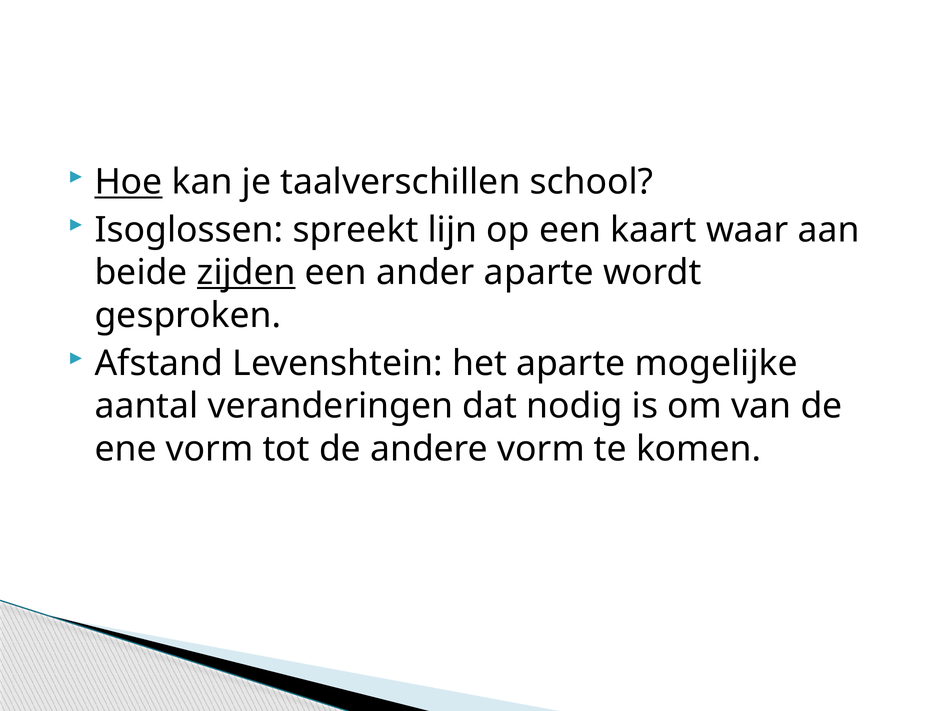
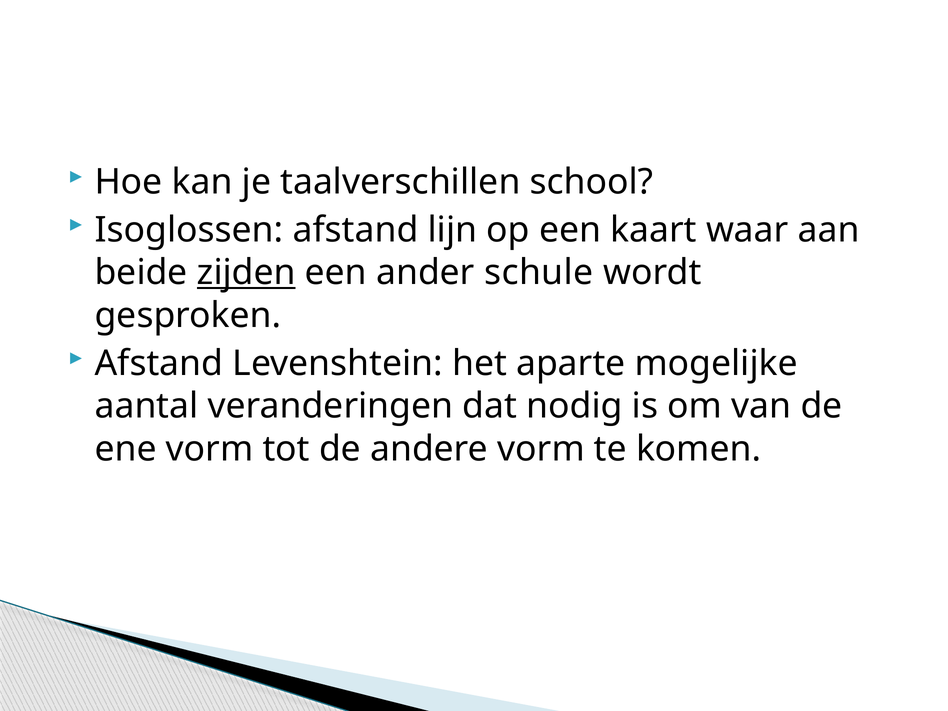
Hoe underline: present -> none (129, 182)
Isoglossen spreekt: spreekt -> afstand (356, 230)
ander aparte: aparte -> schule (539, 273)
